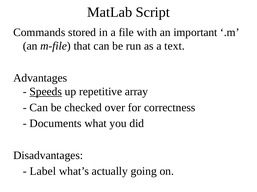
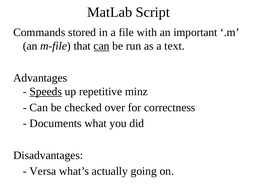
can underline: none -> present (102, 46)
array: array -> minz (136, 92)
Label: Label -> Versa (43, 172)
